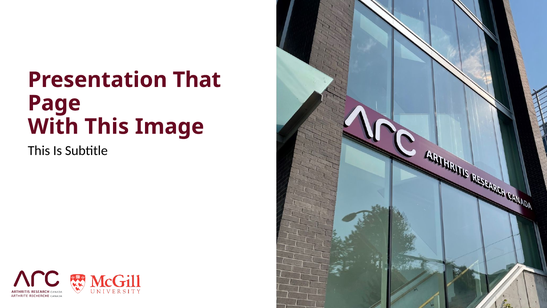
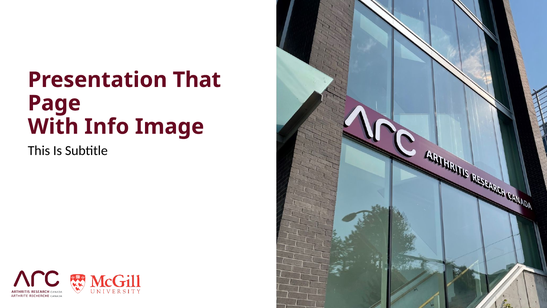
With This: This -> Info (107, 127)
